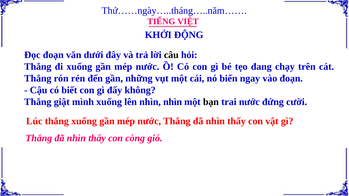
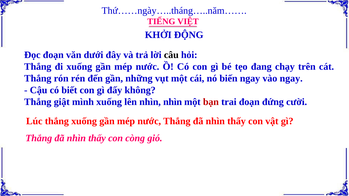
vào đoạn: đoạn -> ngay (291, 78)
bạn colour: black -> red (211, 102)
trai nước: nước -> đoạn (249, 102)
